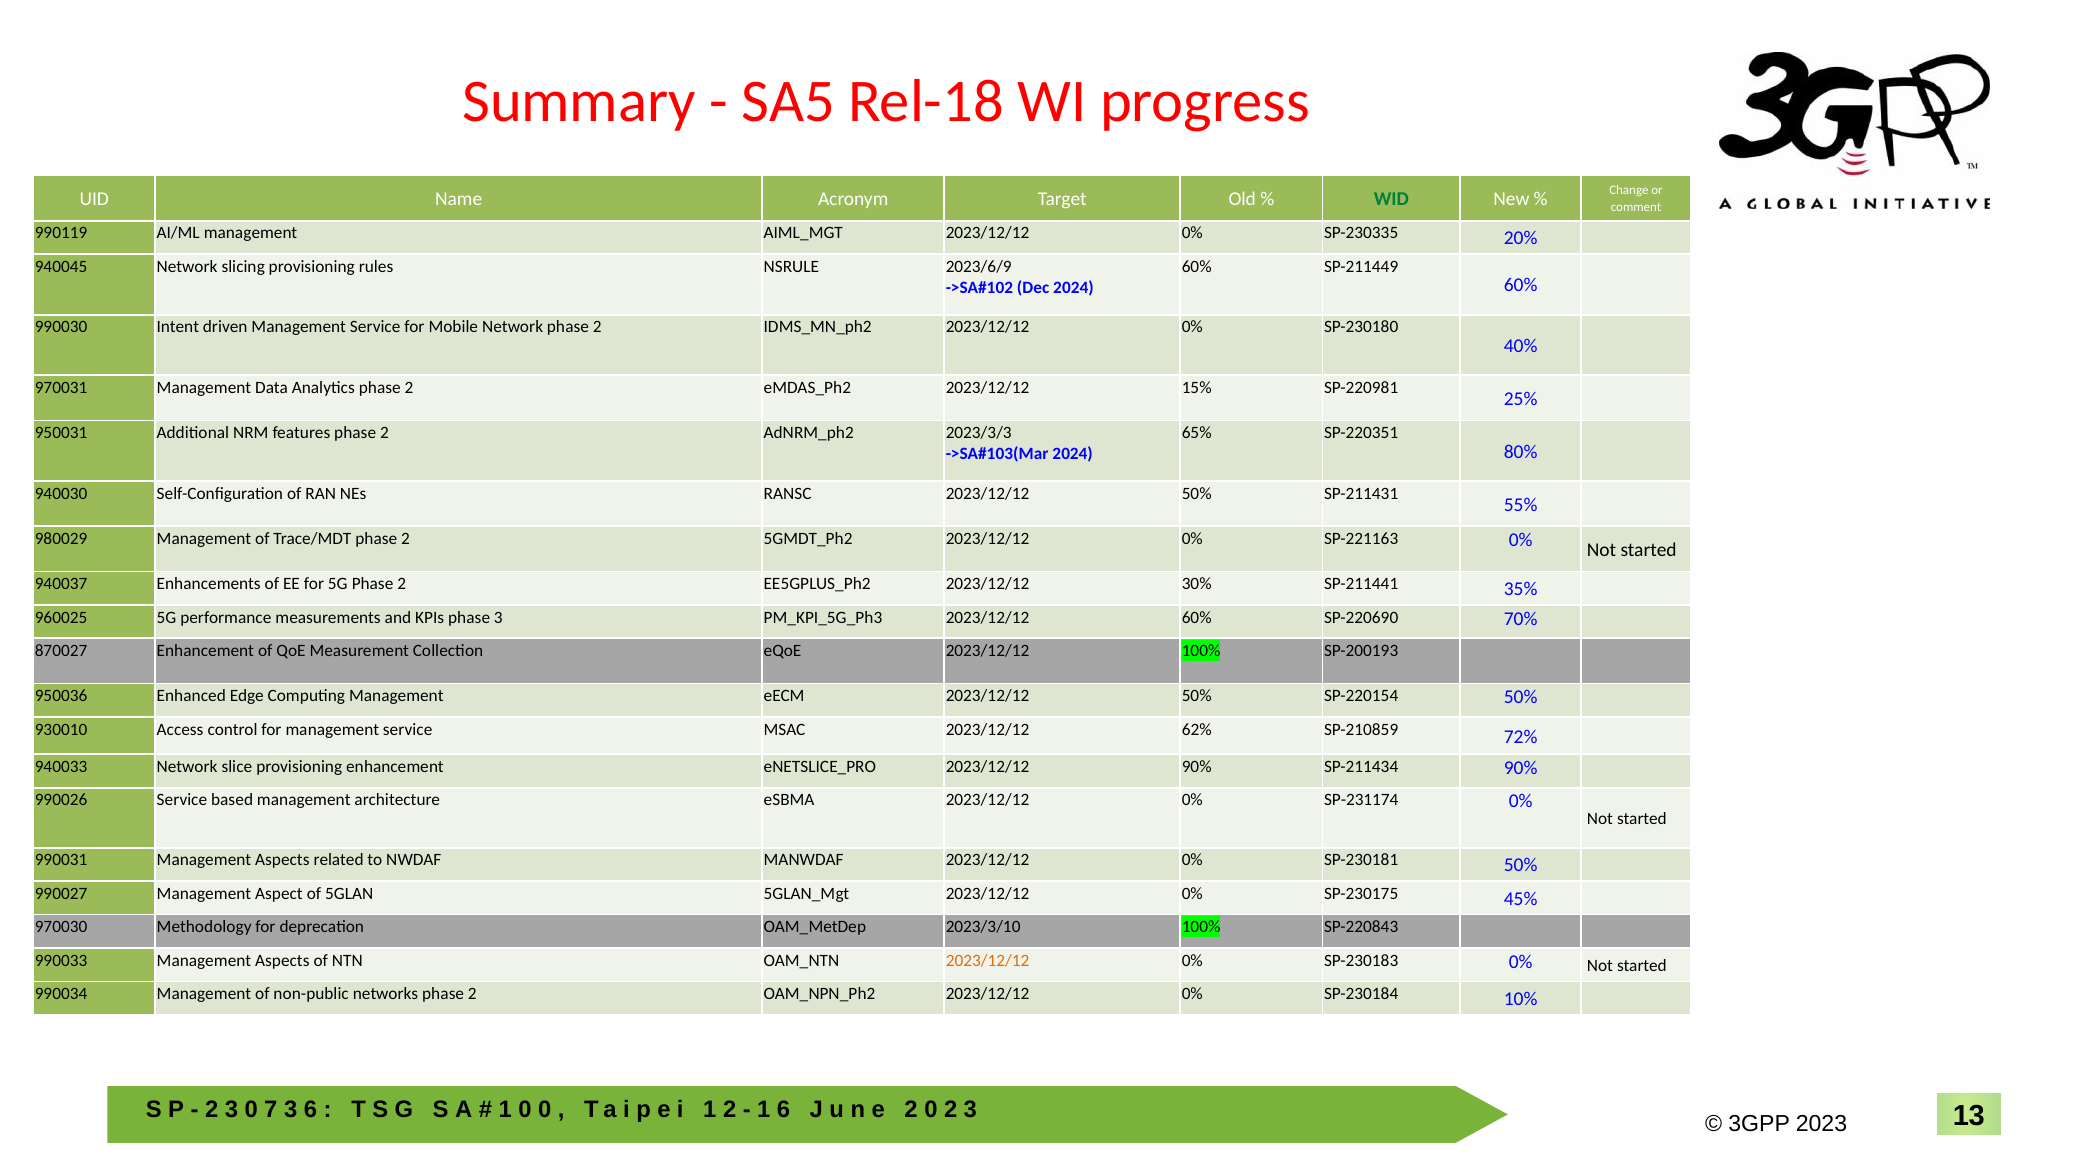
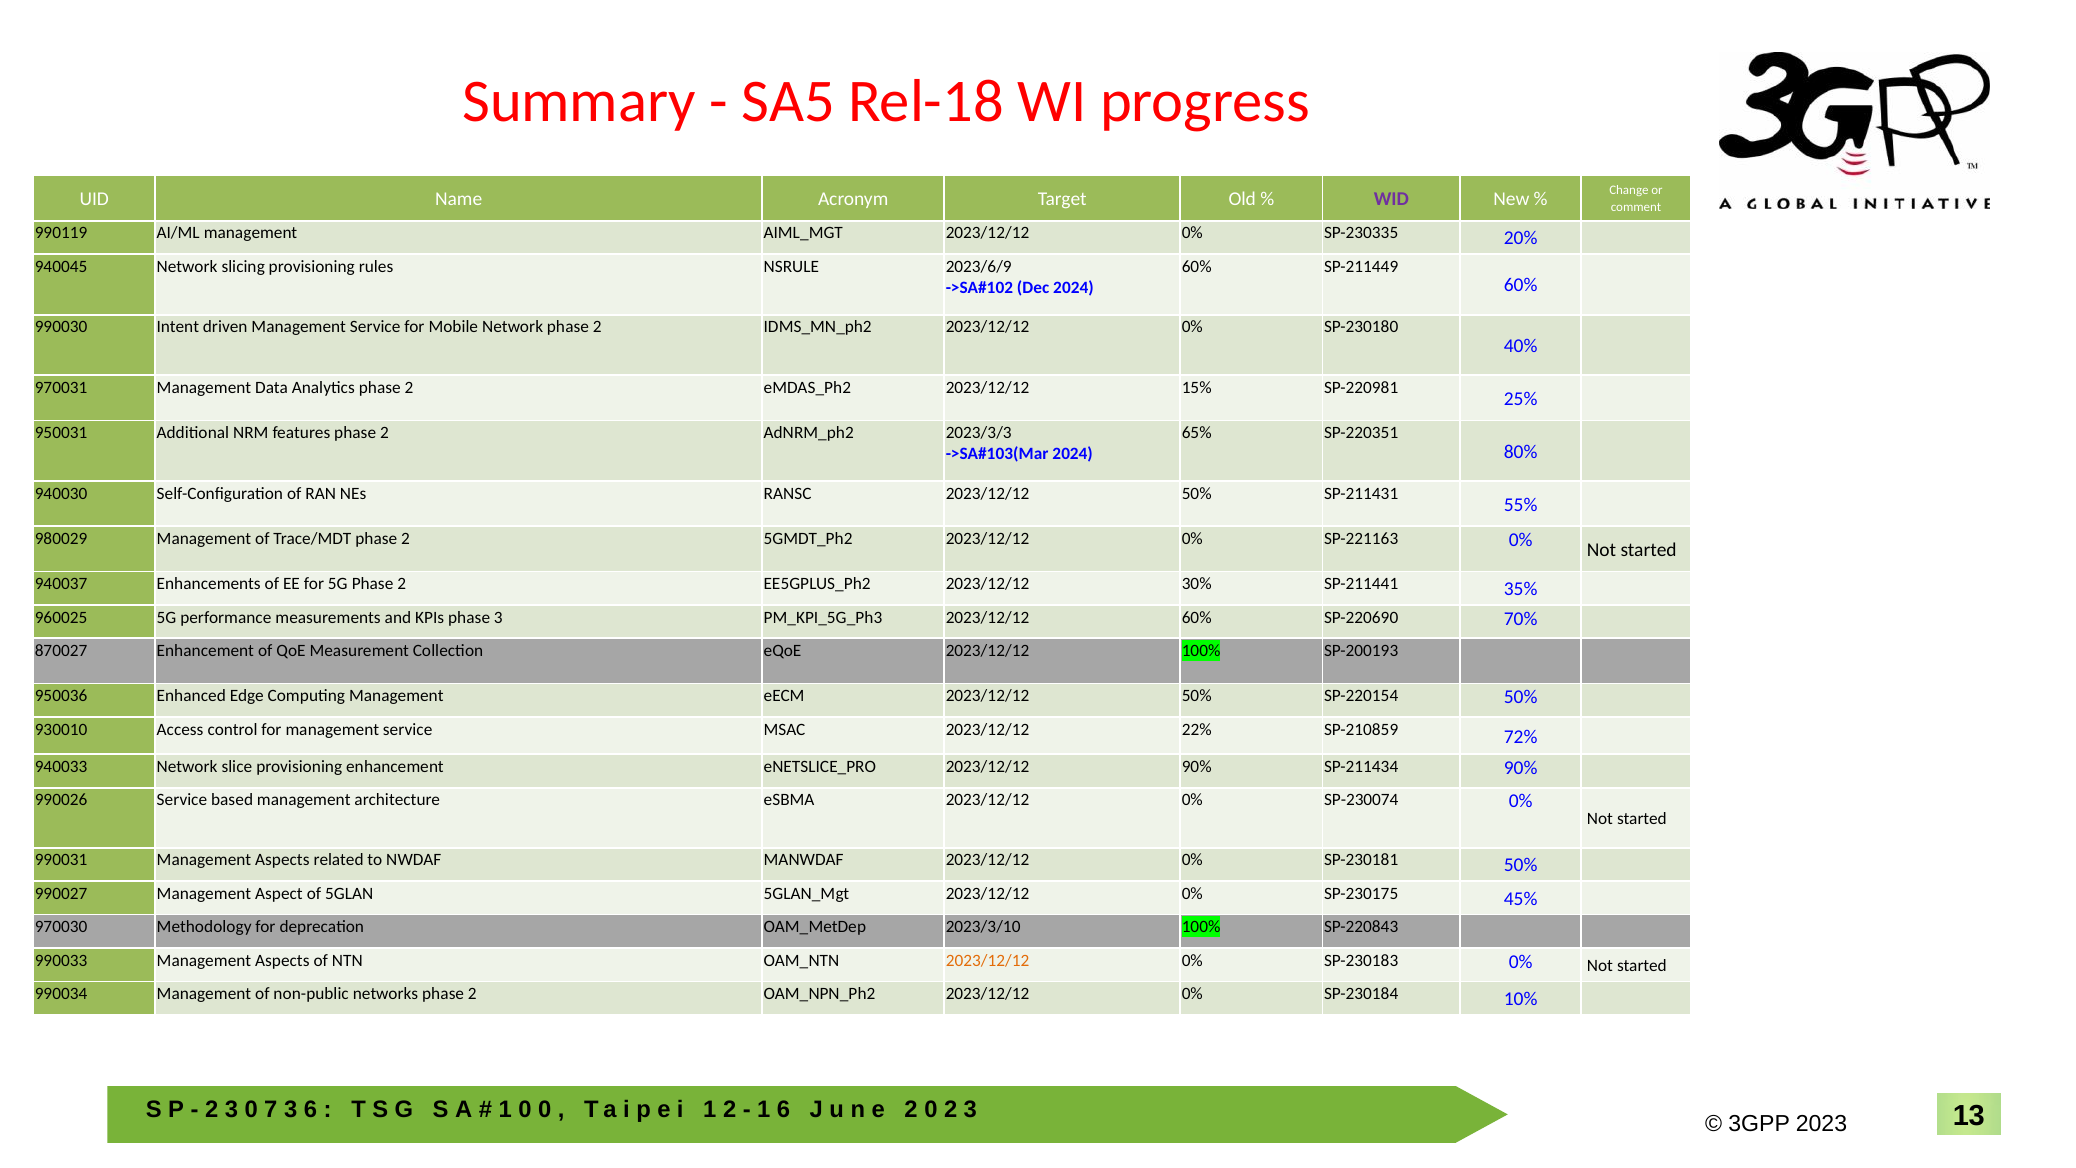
WID colour: green -> purple (1391, 199)
62%: 62% -> 22% (1197, 729)
SP-231174: SP-231174 -> SP-230074 (1361, 800)
